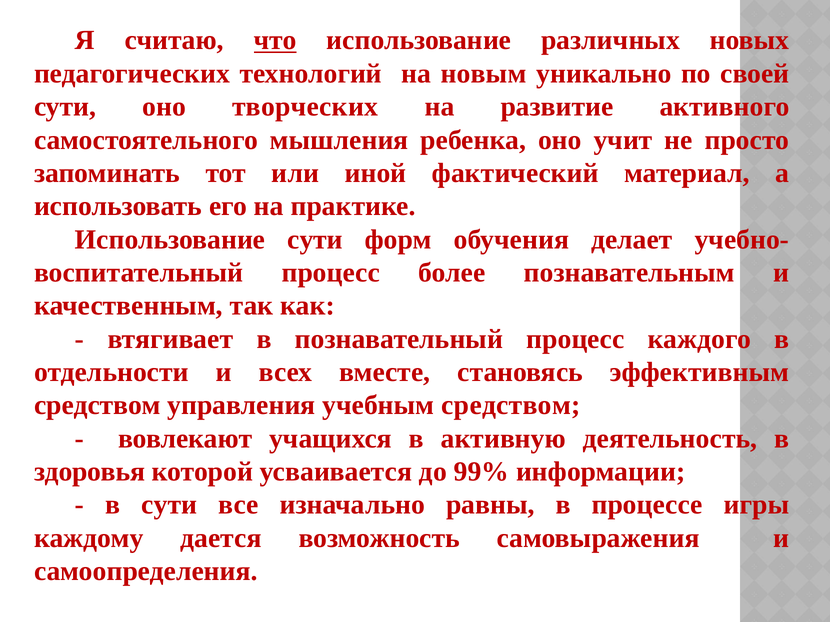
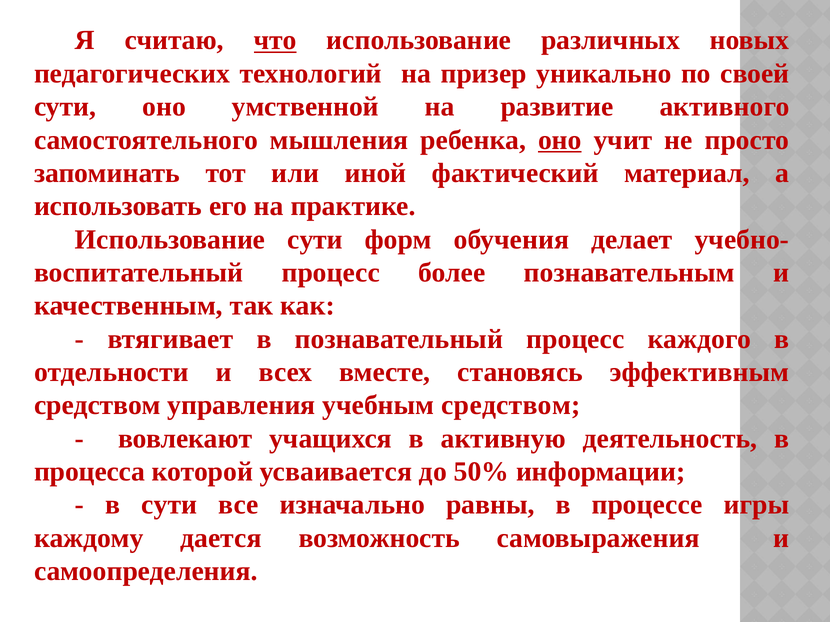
новым: новым -> призер (484, 74)
творческих: творческих -> умственной (305, 107)
оно underline: none -> present (560, 140)
здоровья: здоровья -> процесса (89, 472)
99%: 99% -> 50% (481, 472)
